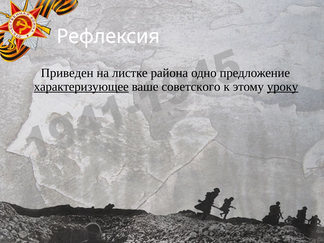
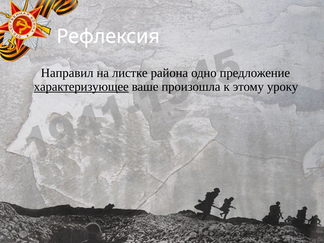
Приведен: Приведен -> Направил (67, 73)
советского: советского -> произошла (191, 87)
уроку underline: present -> none (283, 87)
